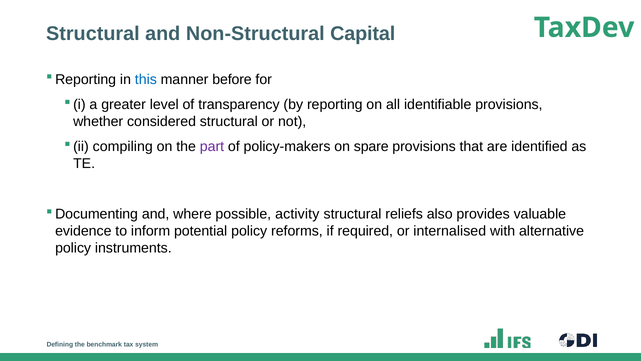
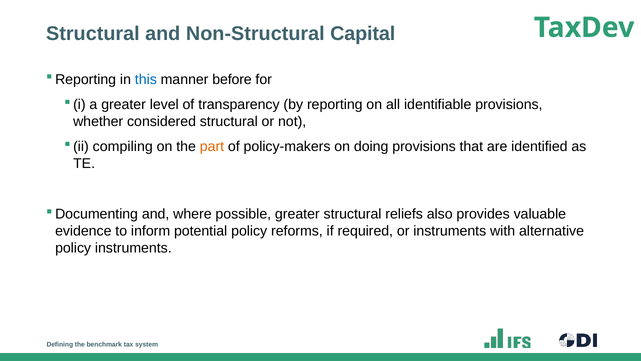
part colour: purple -> orange (212, 147)
spare: spare -> doing (371, 147)
possible activity: activity -> greater (297, 214)
or internalised: internalised -> instruments (450, 231)
